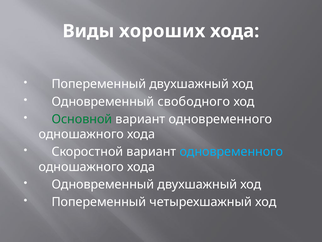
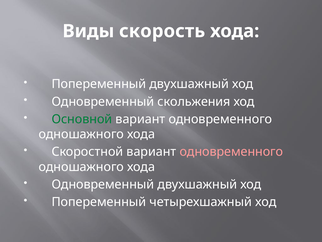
хороших: хороших -> скорость (162, 31)
свободного: свободного -> скольжения (194, 101)
одновременного colour: light blue -> pink (231, 152)
